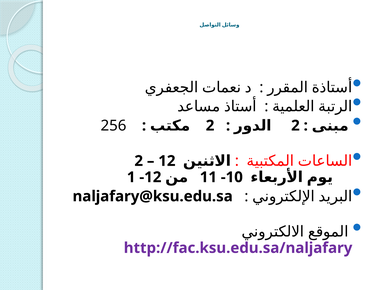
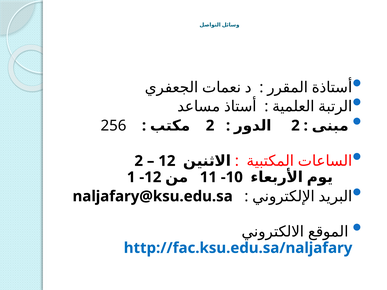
http://fac.ksu.edu.sa/naljafary colour: purple -> blue (238, 248)
